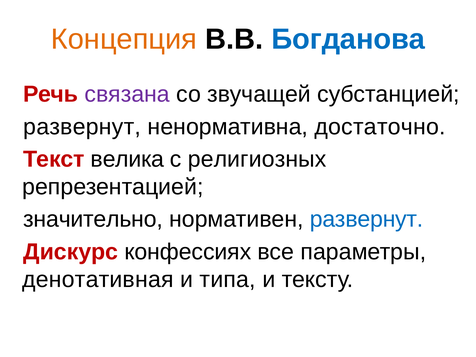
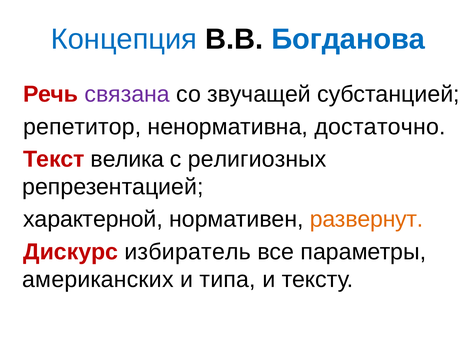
Концепция colour: orange -> blue (124, 39)
развернут: развернут -> репетитор (82, 127)
значительно: значительно -> характерной (93, 219)
развернут colour: blue -> orange (367, 219)
конфессиях: конфессиях -> избиратель (188, 252)
денотативная: денотативная -> американских (98, 279)
